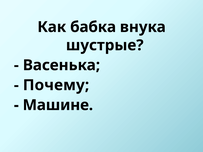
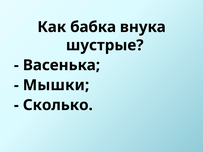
Почему: Почему -> Мышки (56, 85)
Машине: Машине -> Сколько (58, 105)
